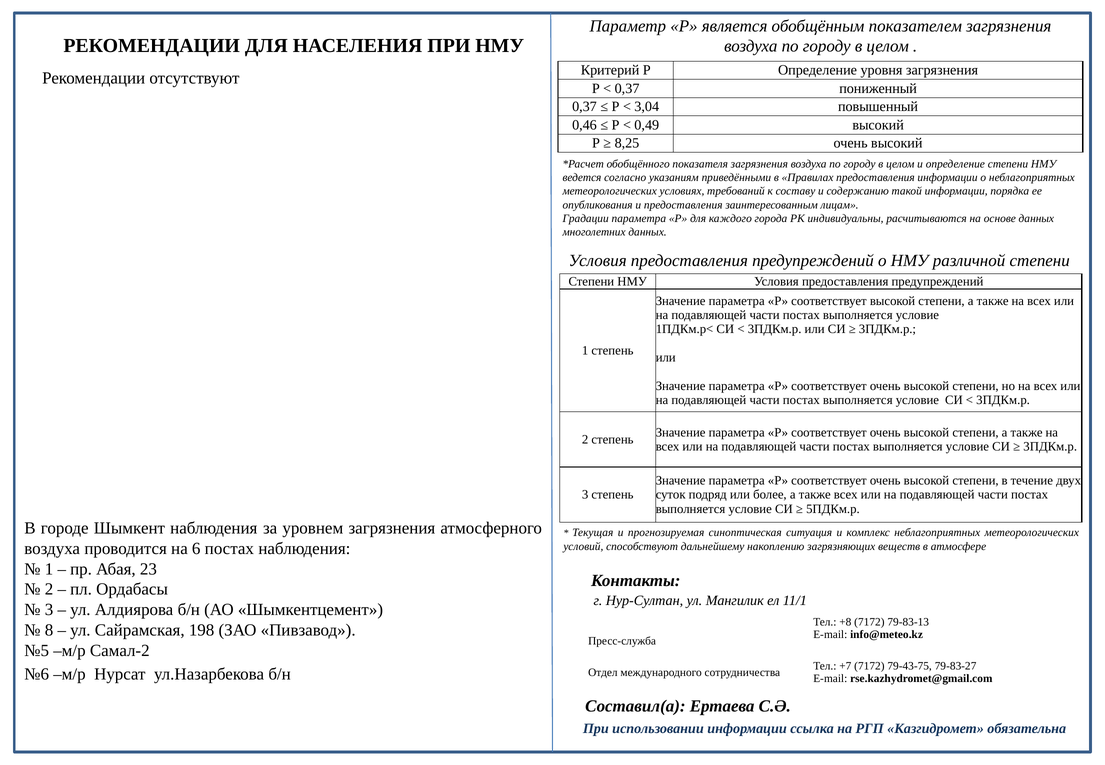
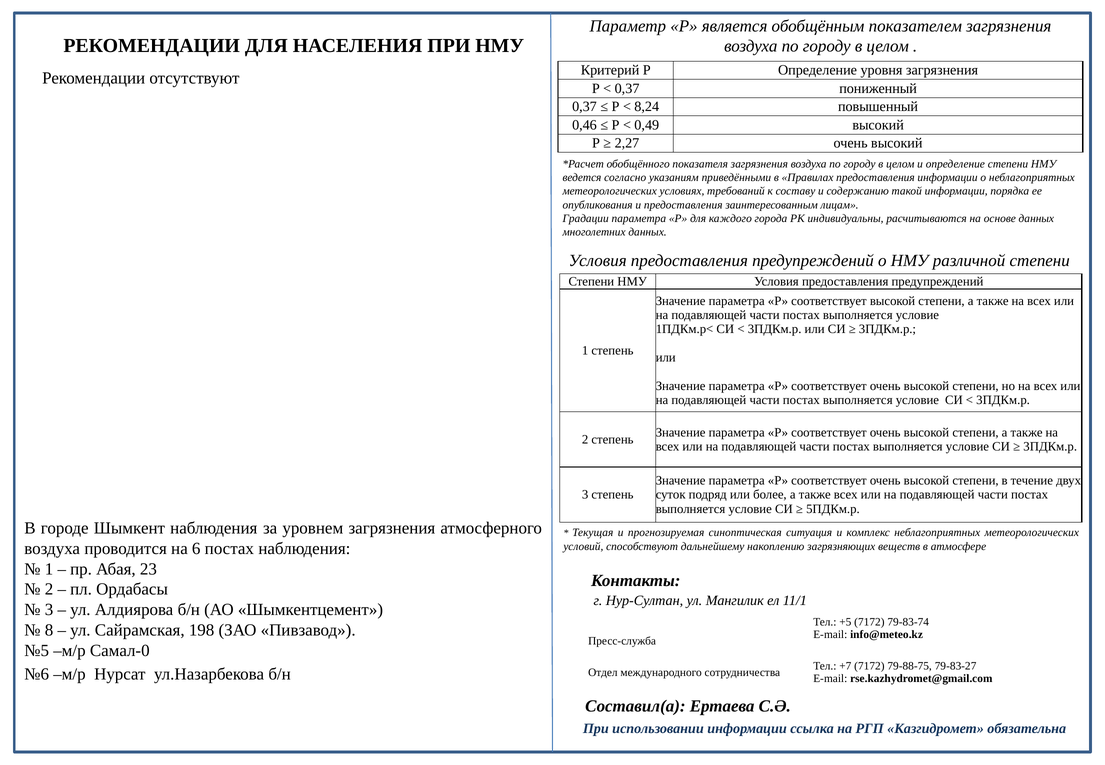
3,04: 3,04 -> 8,24 (647, 107)
8,25: 8,25 -> 2,27 (627, 143)
+8: +8 -> +5 (845, 622)
79-83-13: 79-83-13 -> 79-83-74 (908, 622)
Самал-2: Самал-2 -> Самал-0 (120, 651)
79-43-75: 79-43-75 -> 79-88-75 (910, 666)
